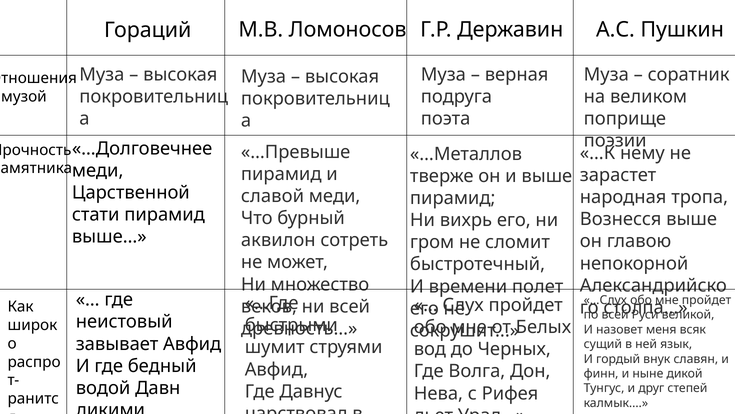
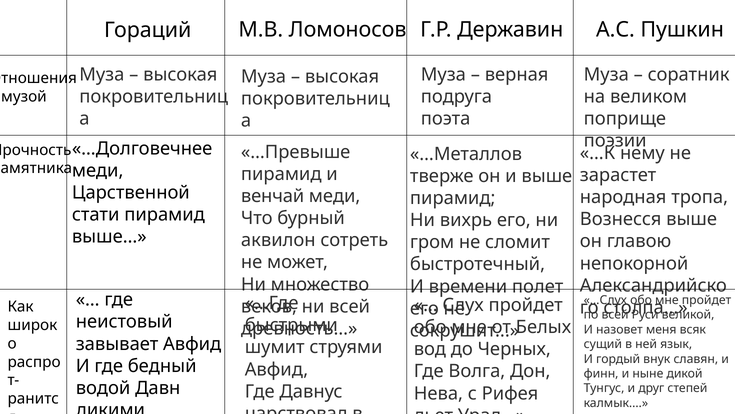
славой: славой -> венчай (273, 196)
